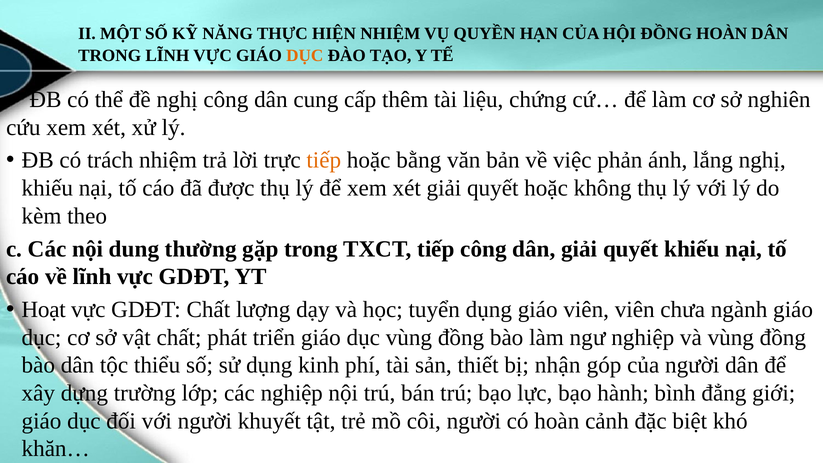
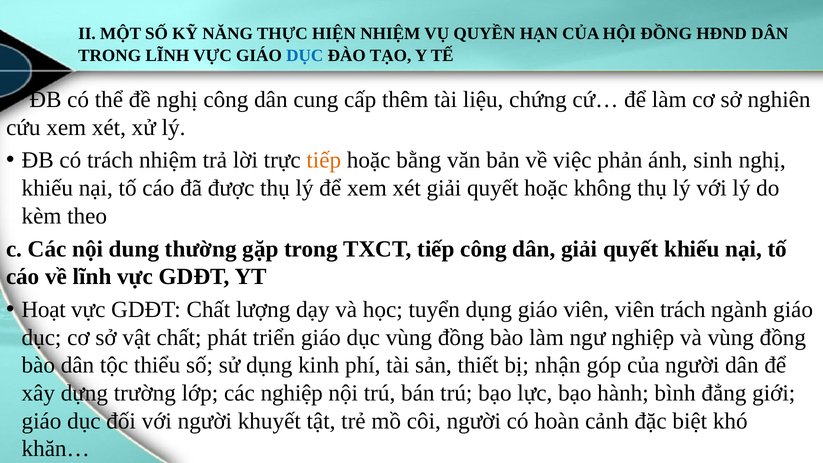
ĐỒNG HOÀN: HOÀN -> HĐND (722, 34)
DỤC colour: orange -> blue (305, 56)
lắng: lắng -> sinh (713, 160)
viên chưa: chưa -> trách (683, 310)
